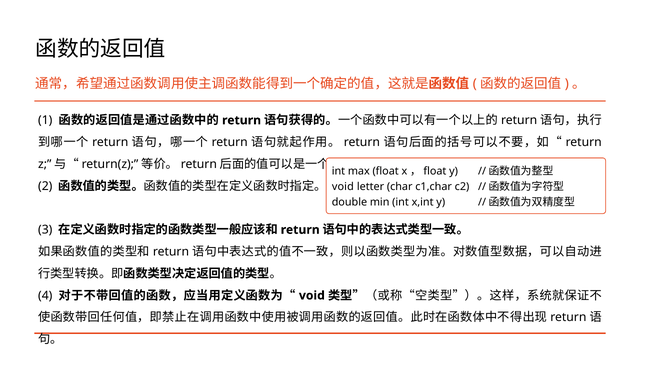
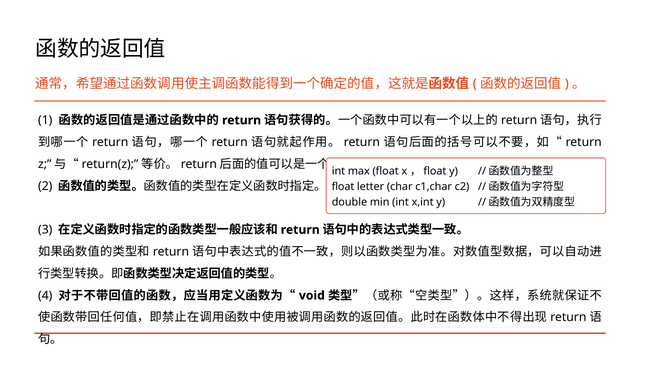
void: void -> float (343, 187)
